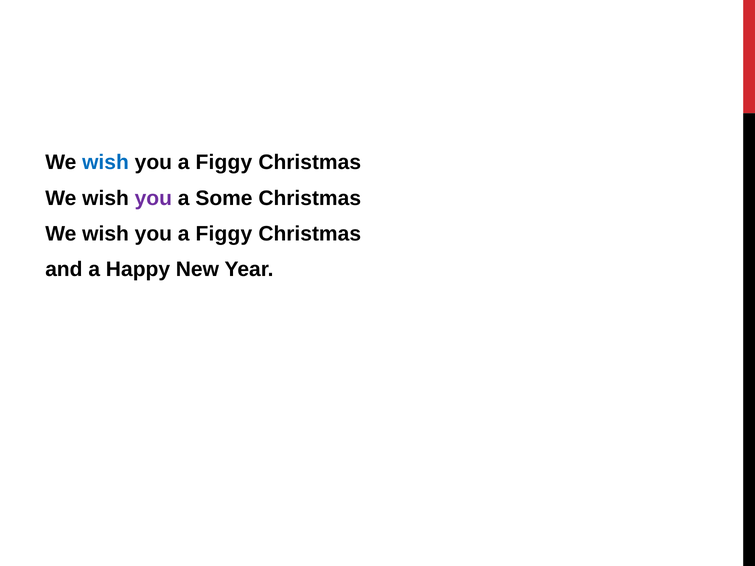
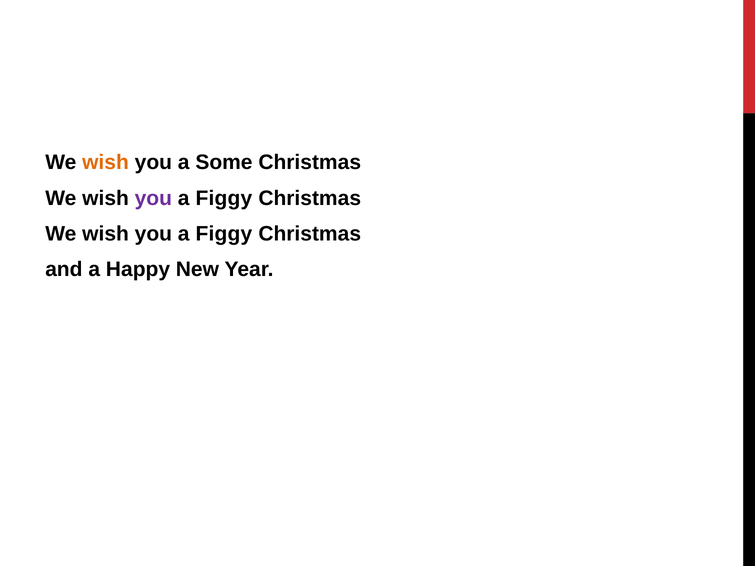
wish colour: blue -> orange (106, 163)
Figgy: Figgy -> Some (224, 163)
Some: Some -> Figgy (224, 198)
